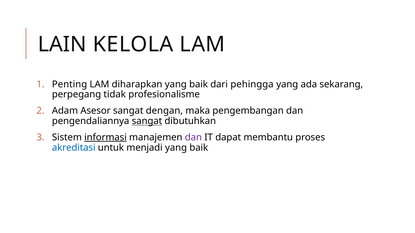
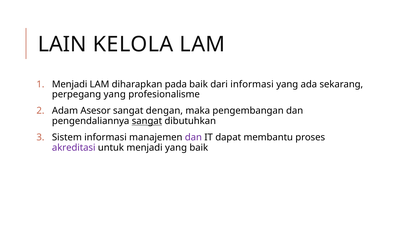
Penting: Penting -> Menjadi (70, 84)
diharapkan yang: yang -> pada (176, 84)
dari pehingga: pehingga -> informasi (252, 84)
perpegang tidak: tidak -> yang (115, 95)
informasi underline: present -> none (105, 138)
akreditasi colour: blue -> purple (74, 148)
